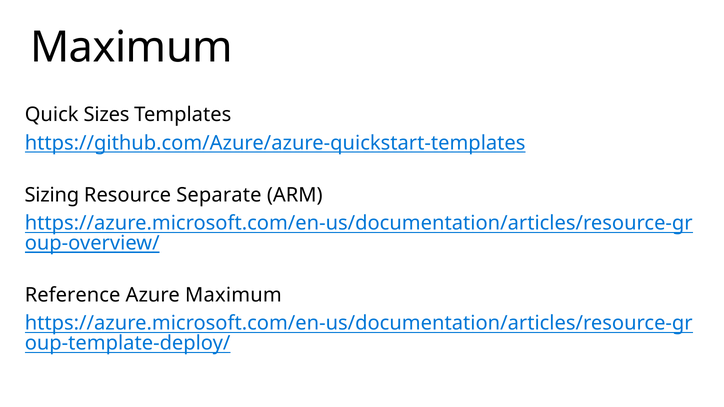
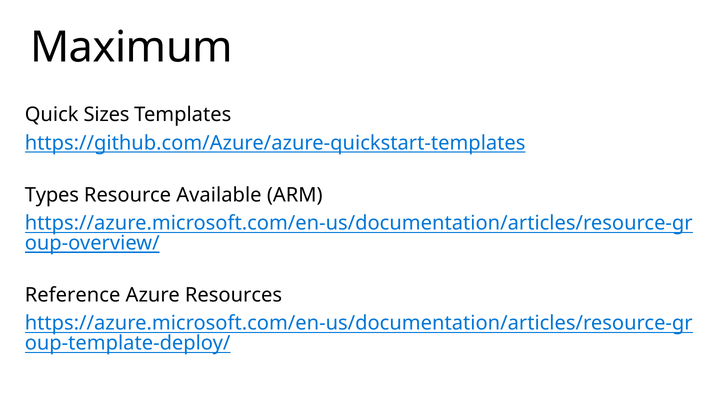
Sizing: Sizing -> Types (52, 195)
Separate: Separate -> Available (219, 195)
Azure Maximum: Maximum -> Resources (234, 295)
